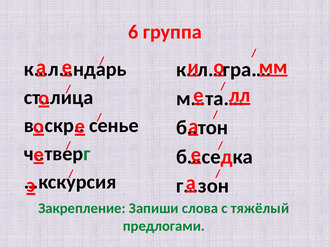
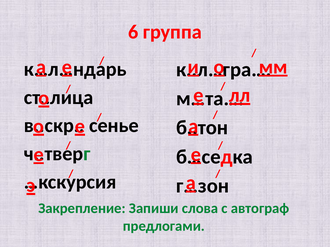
тяжёлый: тяжёлый -> автограф (260, 209)
